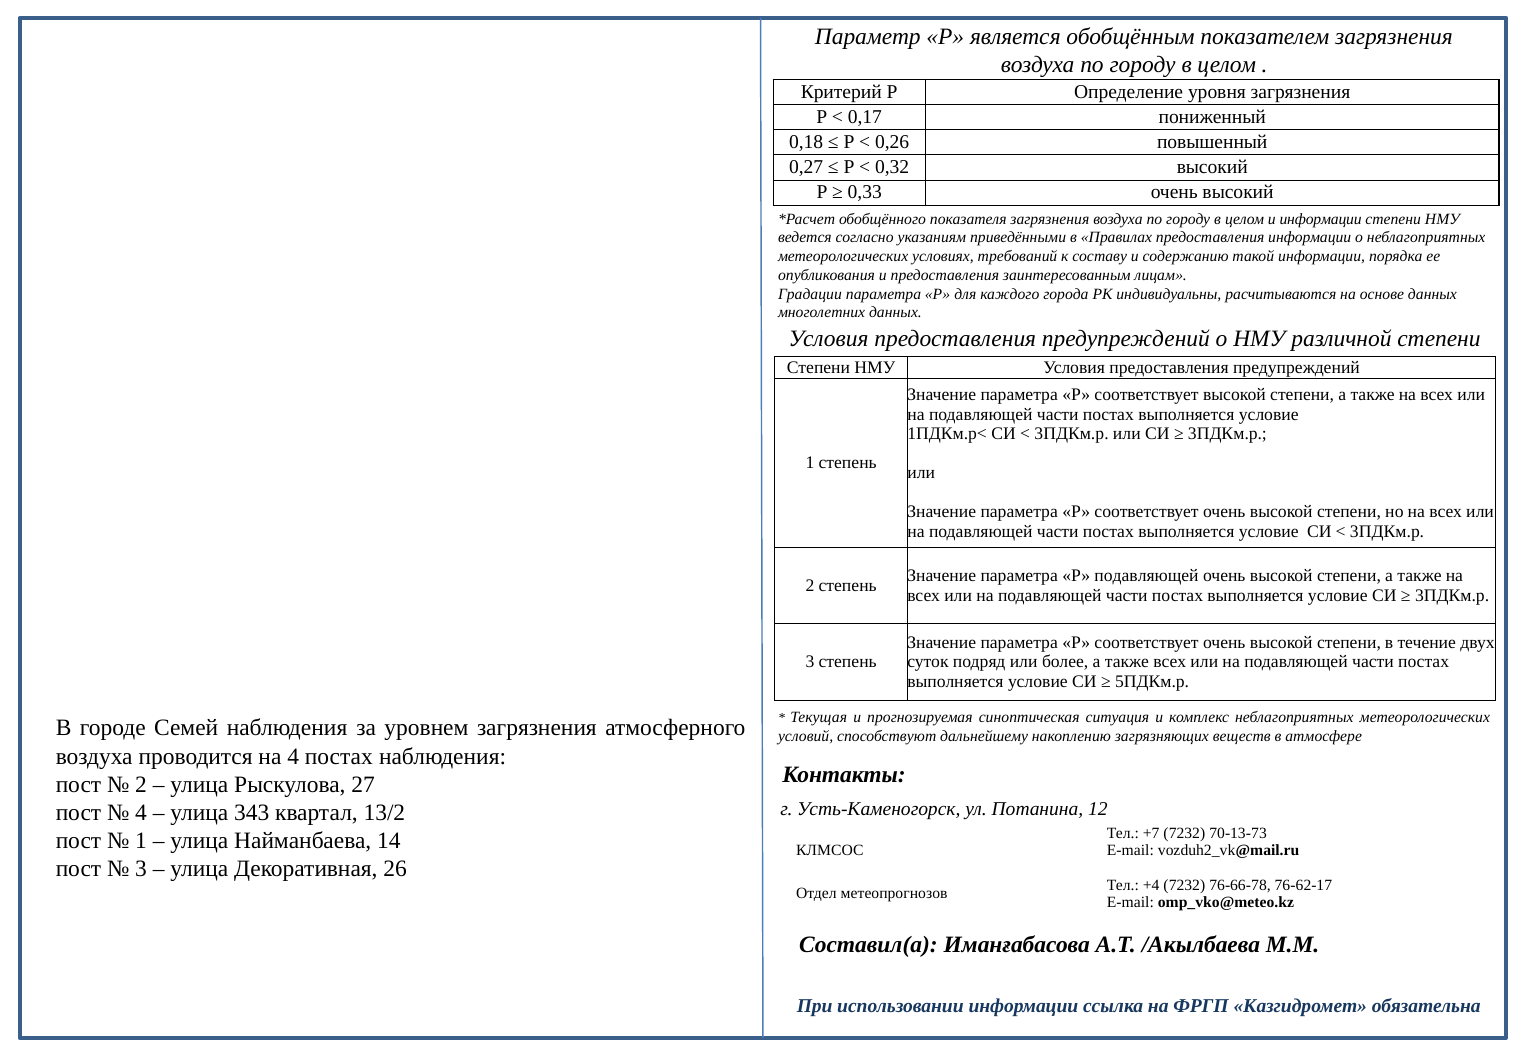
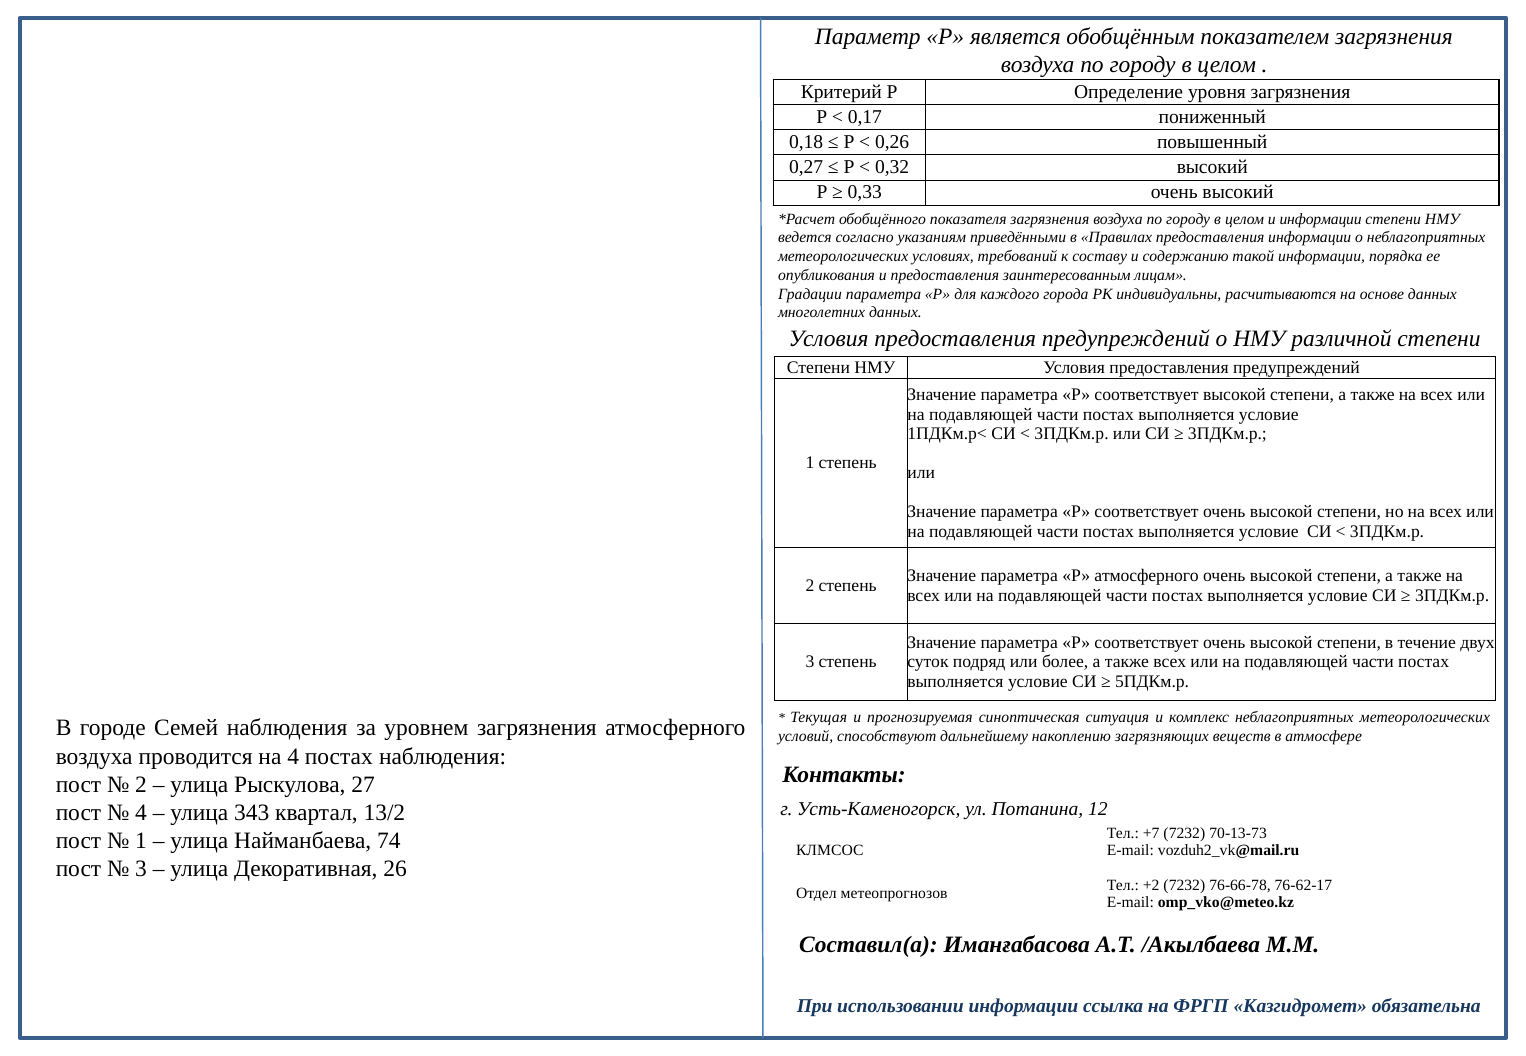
Р подавляющей: подавляющей -> атмосферного (1147, 576)
14: 14 -> 74 (389, 841)
+4: +4 -> +2 (1151, 885)
